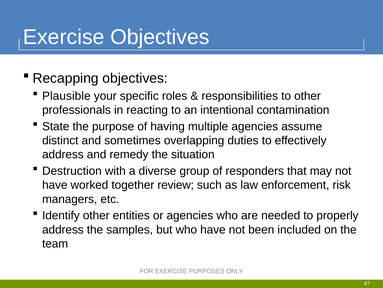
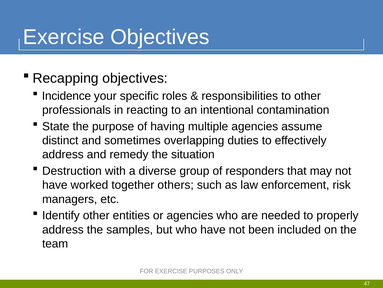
Plausible: Plausible -> Incidence (66, 96)
review: review -> others (176, 185)
